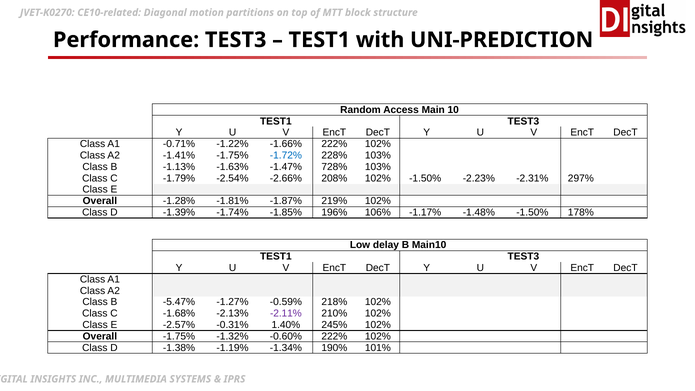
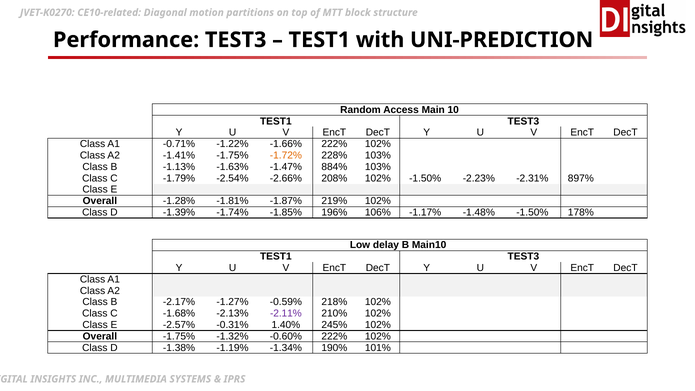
-1.72% colour: blue -> orange (286, 155)
728%: 728% -> 884% (334, 167)
297%: 297% -> 897% (581, 178)
-5.47%: -5.47% -> -2.17% (179, 302)
